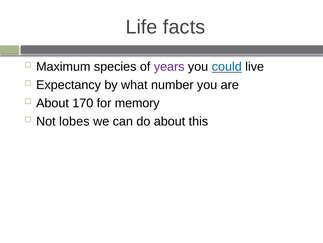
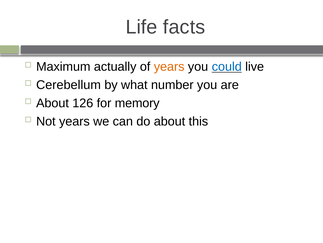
species: species -> actually (115, 67)
years colour: purple -> orange (169, 67)
Expectancy: Expectancy -> Cerebellum (68, 85)
170: 170 -> 126 (83, 103)
Not lobes: lobes -> years (74, 121)
